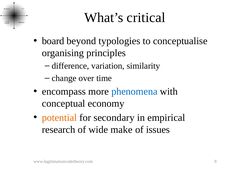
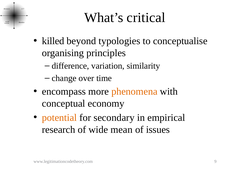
board: board -> killed (53, 41)
phenomena colour: blue -> orange (134, 91)
make: make -> mean (122, 129)
